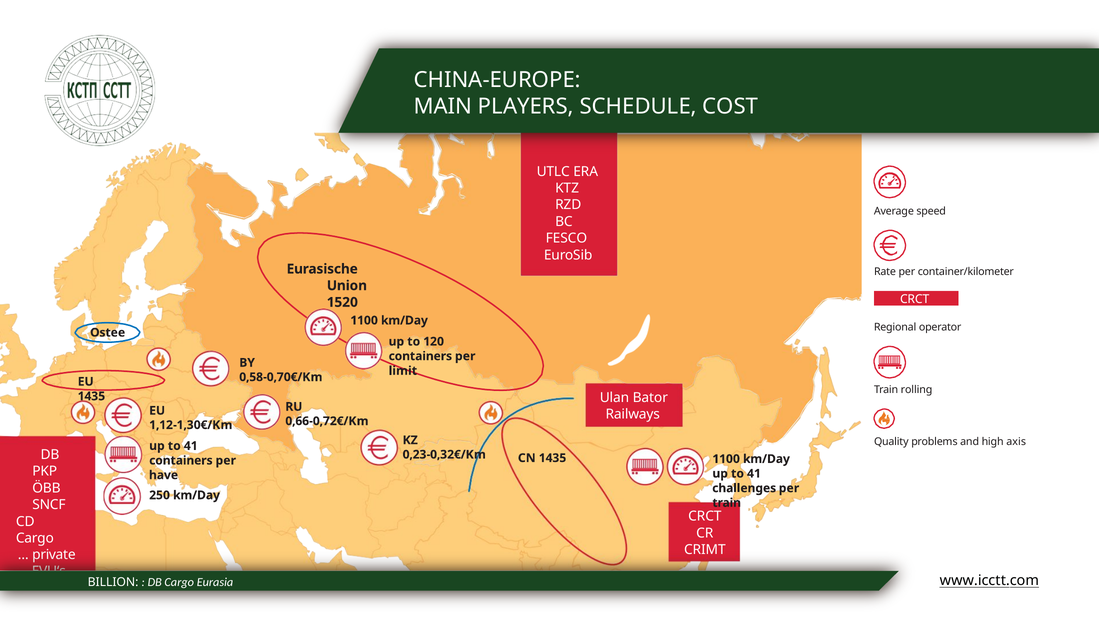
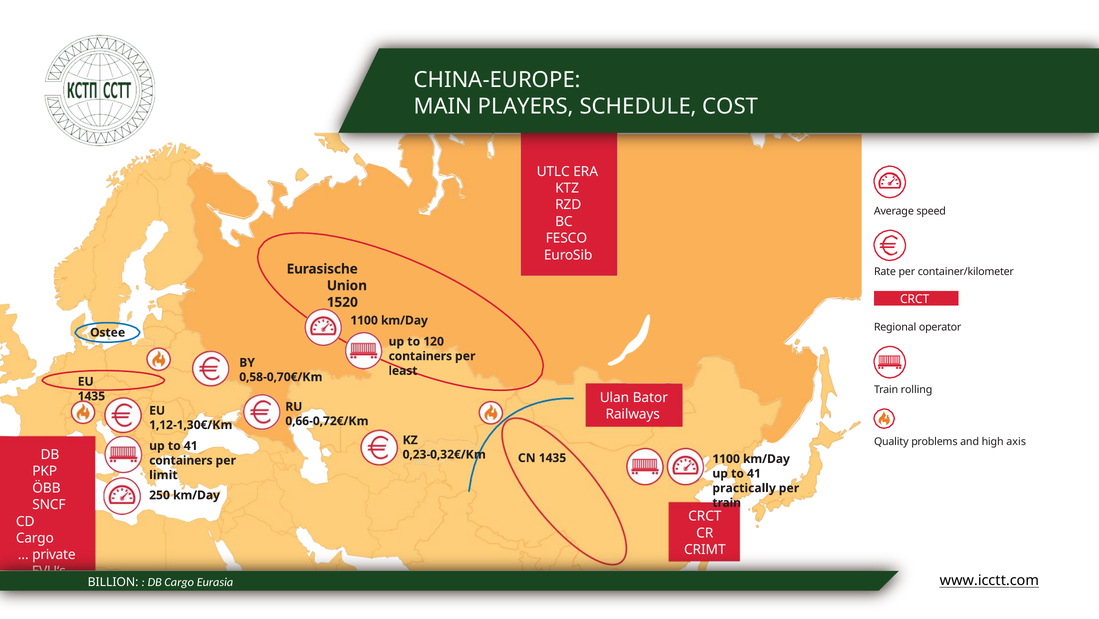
limit: limit -> least (403, 371)
have: have -> limit (163, 475)
challenges: challenges -> practically (744, 488)
